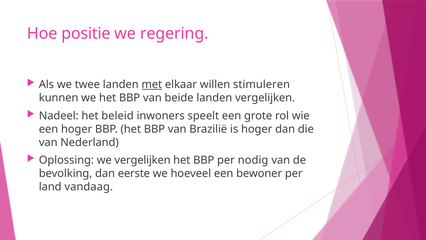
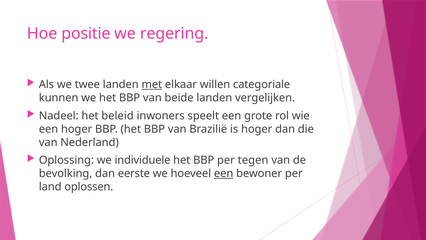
stimuleren: stimuleren -> categoriale (262, 85)
we vergelijken: vergelijken -> individuele (143, 160)
nodig: nodig -> tegen (253, 160)
een underline: none -> present (224, 173)
vandaag: vandaag -> oplossen (89, 186)
